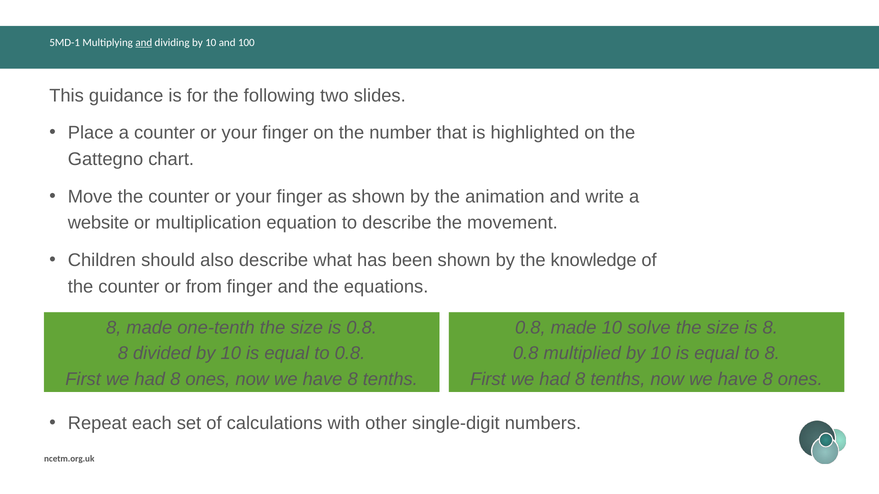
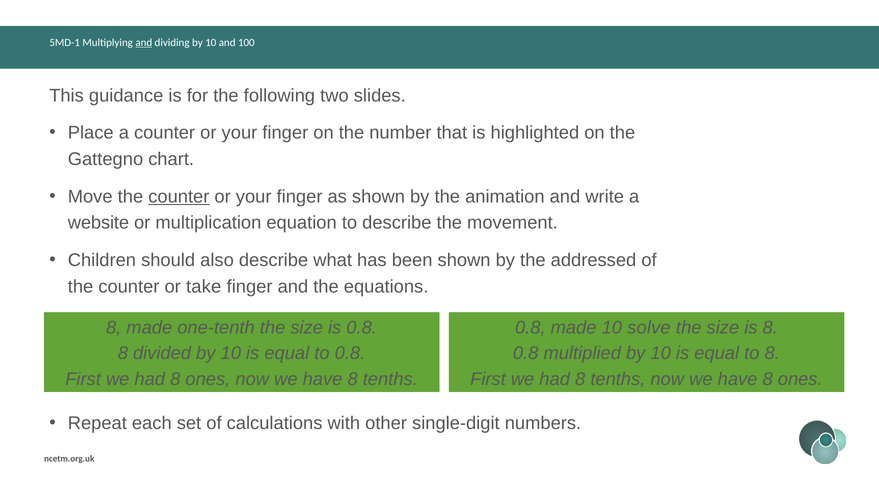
counter underline: none -> present (179, 197)
knowledge: knowledge -> addressed (594, 260)
from: from -> take (204, 287)
